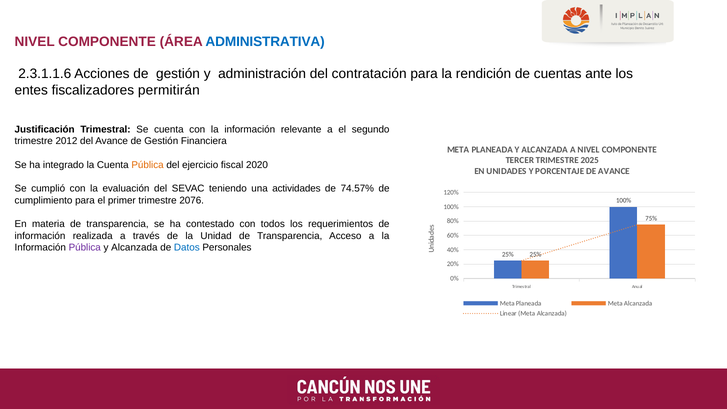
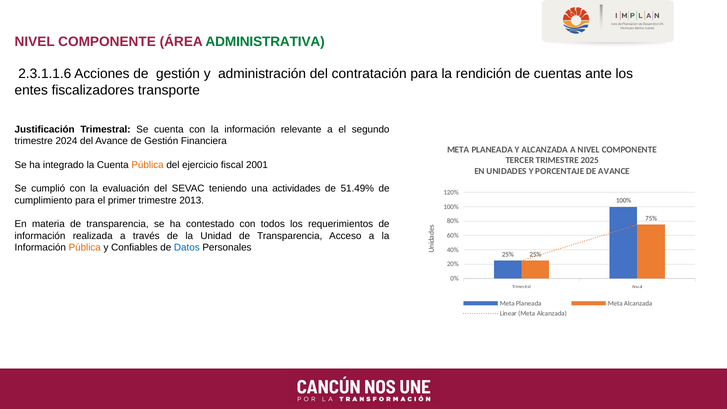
ADMINISTRATIVA colour: blue -> green (265, 42)
permitirán: permitirán -> transporte (169, 90)
2012: 2012 -> 2024 (66, 141)
2020: 2020 -> 2001 (257, 165)
74.57%: 74.57% -> 51.49% (357, 188)
2076: 2076 -> 2013 (192, 200)
Pública colour: purple -> orange (85, 248)
Alcanzada: Alcanzada -> Confiables (134, 248)
